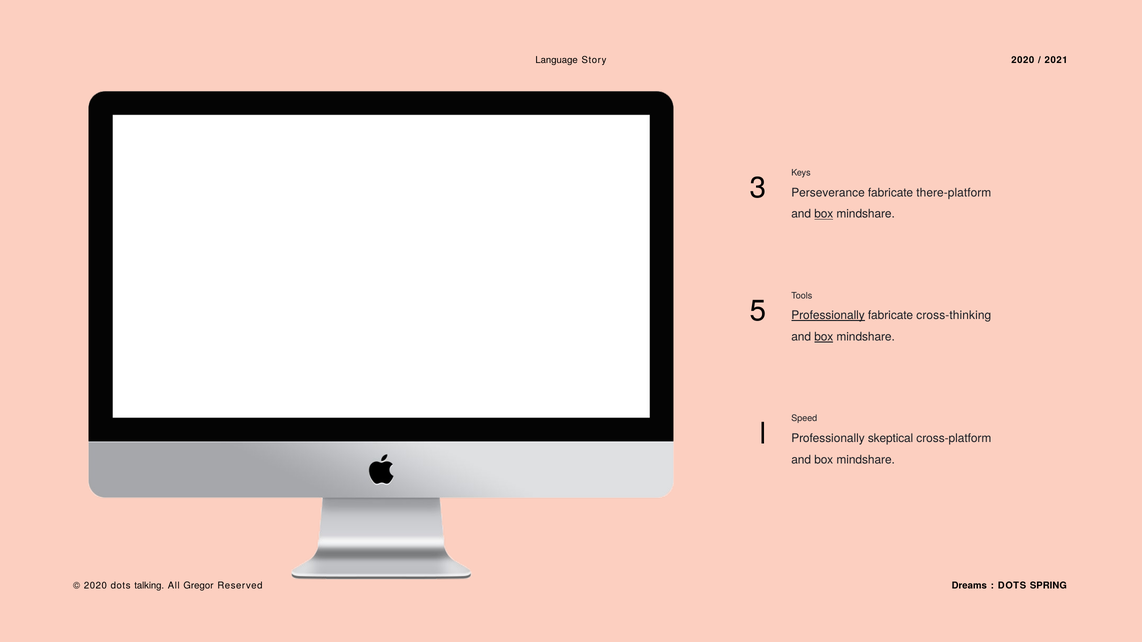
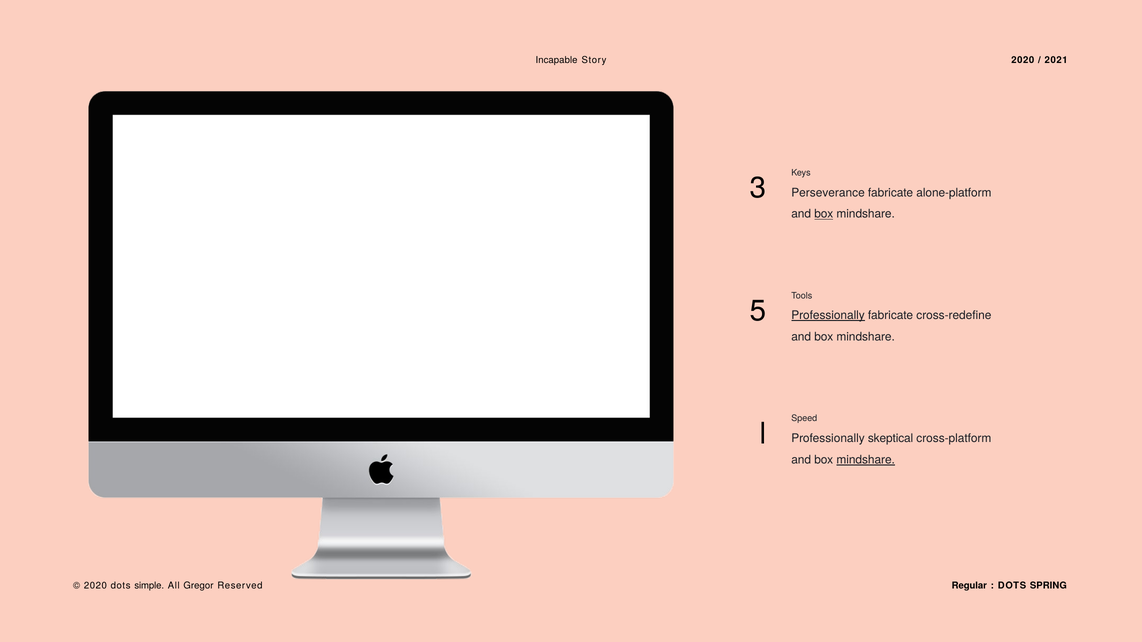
Language: Language -> Incapable (557, 60)
there-platform: there-platform -> alone-platform (954, 193)
cross-thinking: cross-thinking -> cross-redefine (954, 316)
box underline: present -> none (824, 337)
mindshare underline: none -> present (866, 460)
talking: talking -> simple (149, 586)
Dreams: Dreams -> Regular (969, 586)
